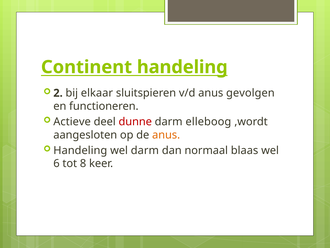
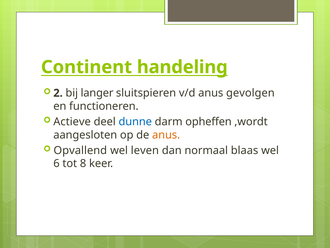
elkaar: elkaar -> langer (97, 93)
dunne colour: red -> blue (135, 121)
elleboog: elleboog -> opheffen (209, 121)
Handeling: Handeling -> Opvallend (80, 150)
wel darm: darm -> leven (145, 150)
